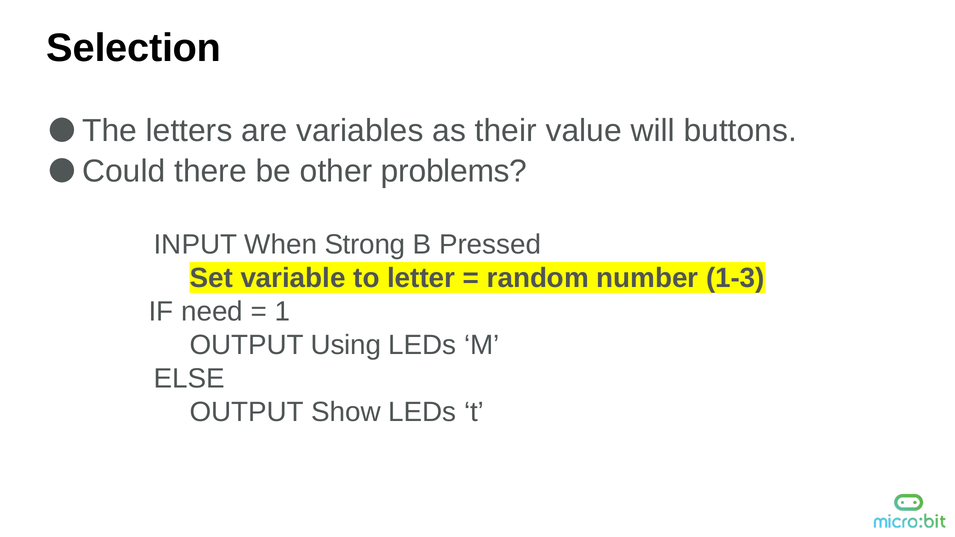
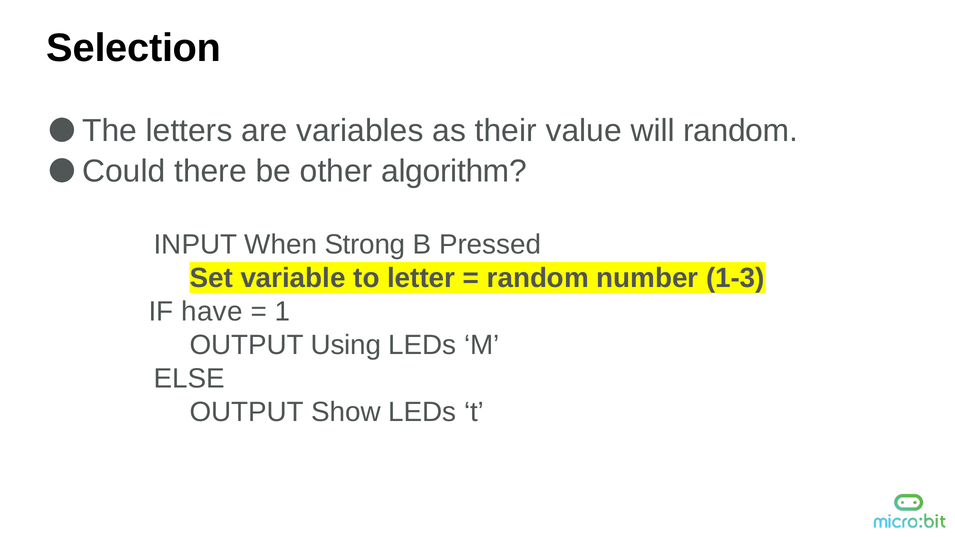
will buttons: buttons -> random (740, 131)
problems: problems -> algorithm (454, 171)
need: need -> have (212, 312)
